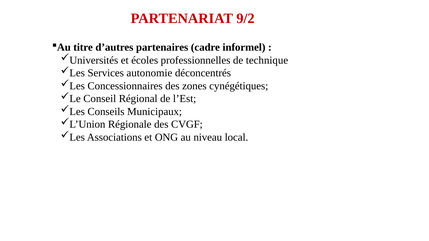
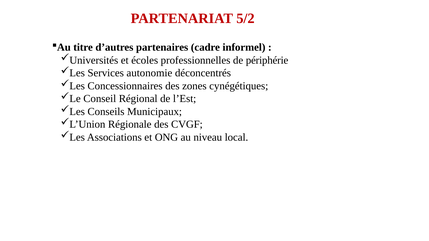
9/2: 9/2 -> 5/2 (245, 18)
technique: technique -> périphérie (267, 60)
